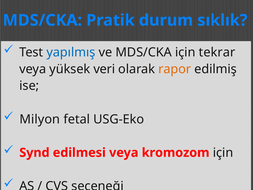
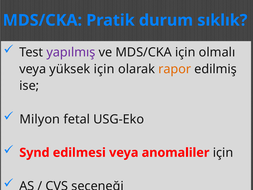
yapılmış colour: blue -> purple (71, 52)
tekrar: tekrar -> olmalı (217, 52)
yüksek veri: veri -> için (104, 69)
kromozom: kromozom -> anomaliler (176, 152)
